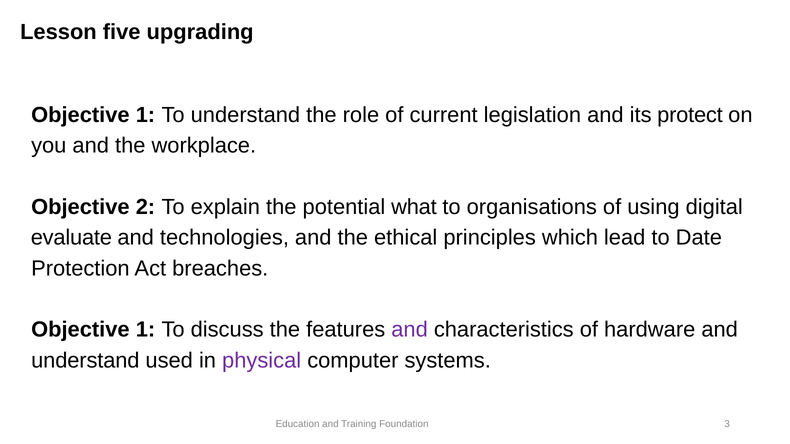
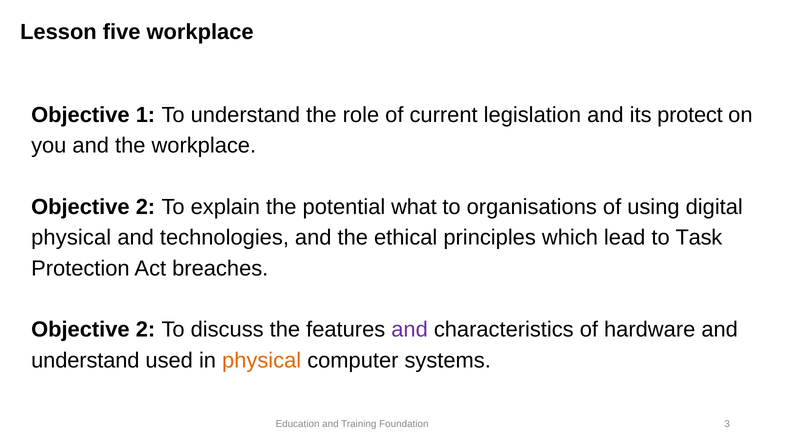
five upgrading: upgrading -> workplace (200, 32)
evaluate: evaluate -> physical (71, 238)
Date: Date -> Task (699, 238)
1: 1 -> 2 (145, 330)
physical colour: purple -> orange (262, 361)
